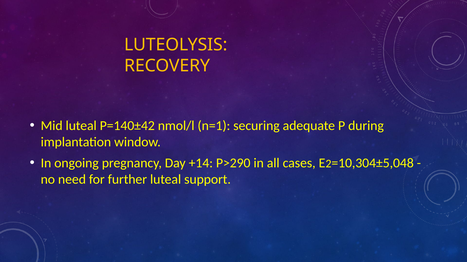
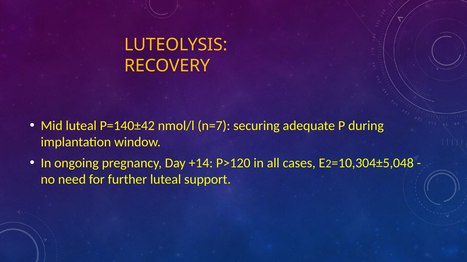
n=1: n=1 -> n=7 (214, 126)
P>290: P>290 -> P>120 (233, 163)
